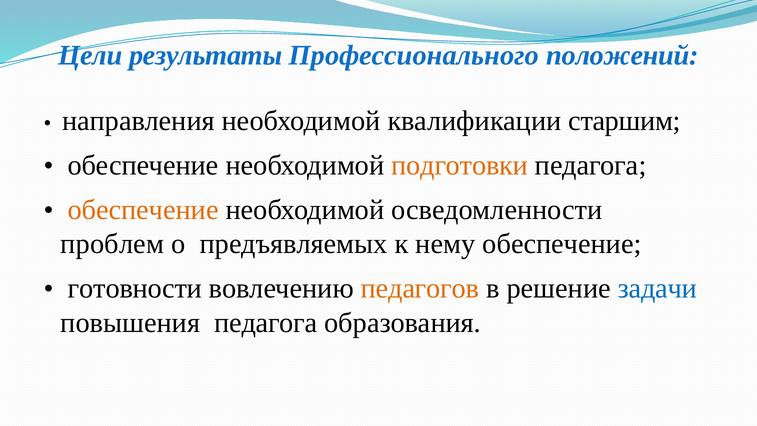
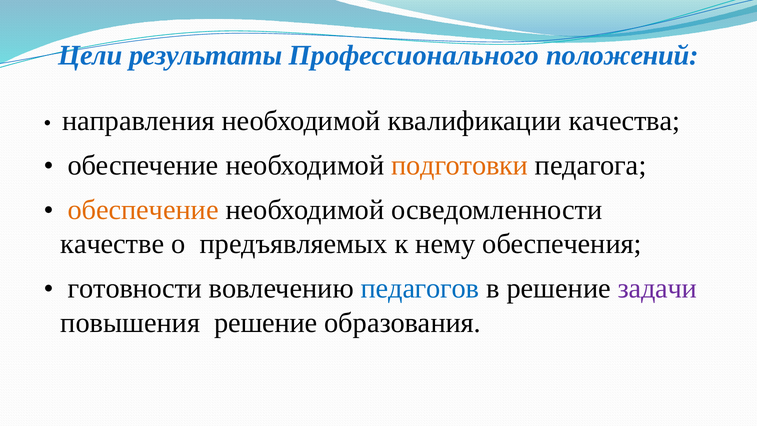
старшим: старшим -> качества (624, 121)
проблем: проблем -> качестве (112, 244)
нему обеспечение: обеспечение -> обеспечения (562, 244)
педагогов colour: orange -> blue (420, 288)
задачи colour: blue -> purple (657, 288)
повышения педагога: педагога -> решение (266, 322)
